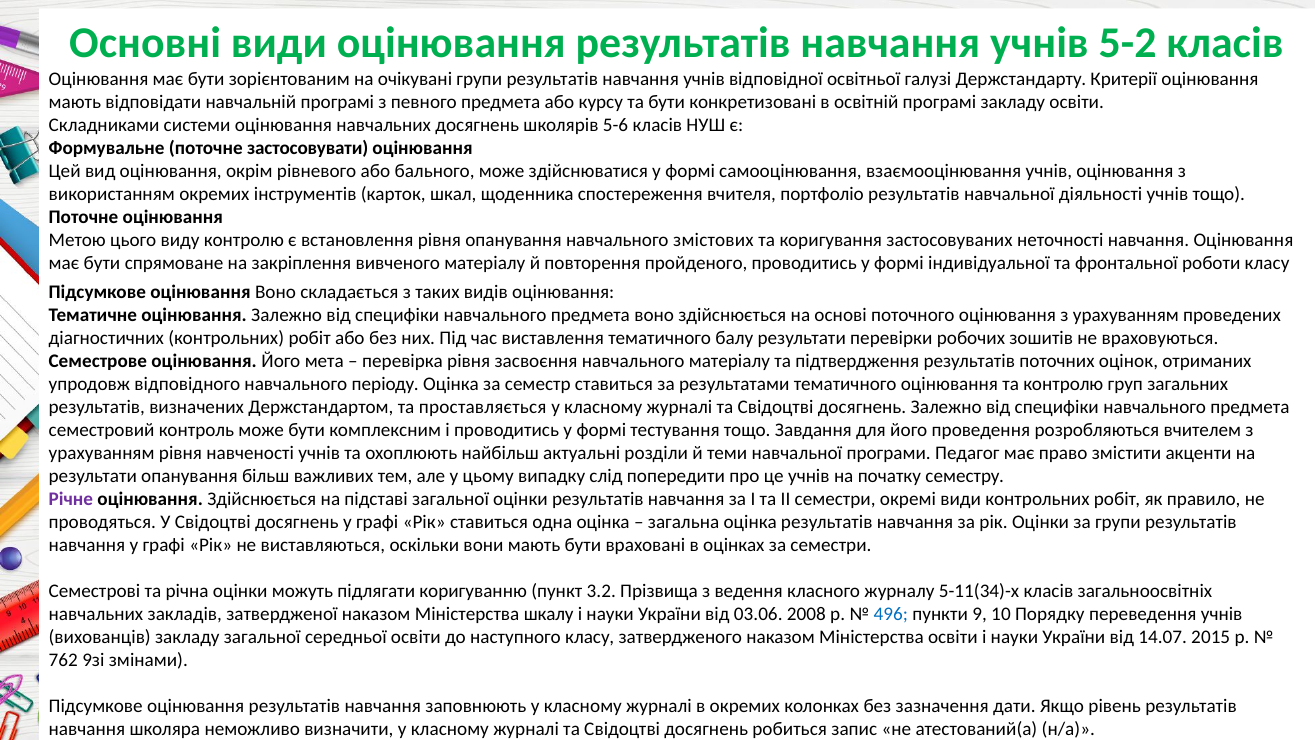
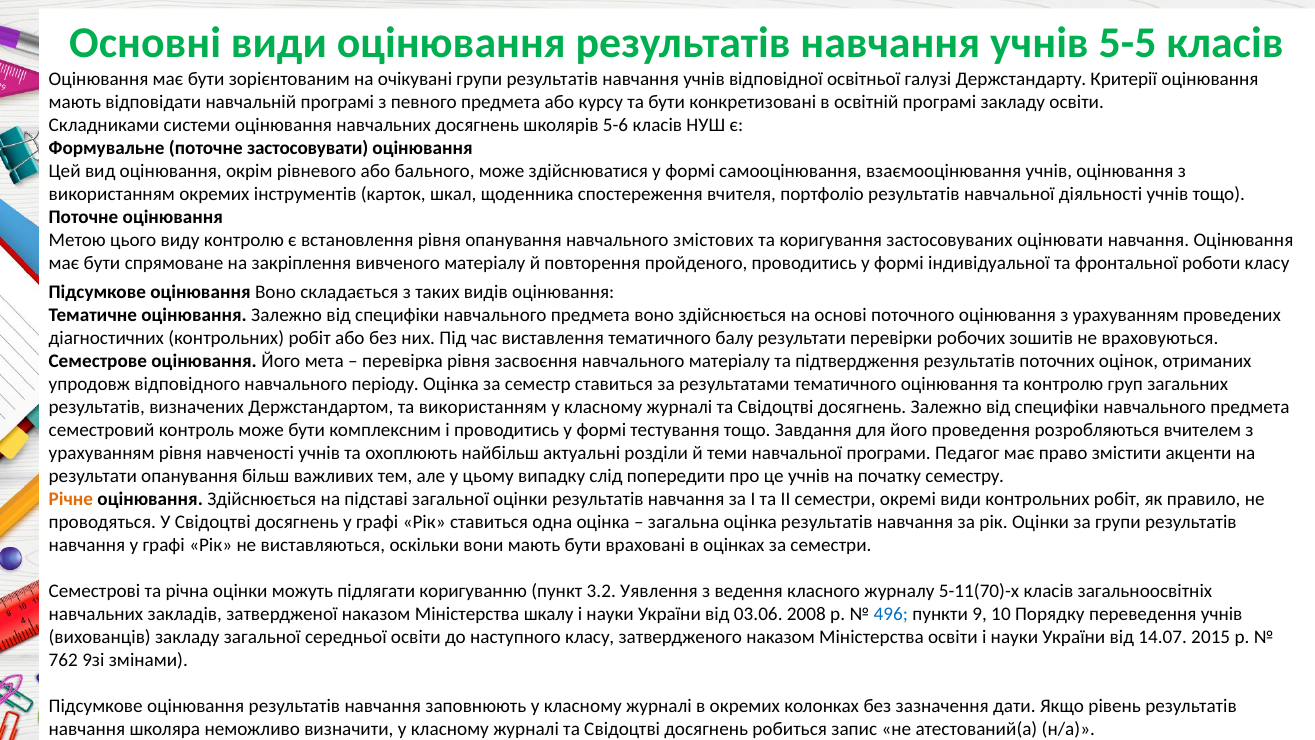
5-2: 5-2 -> 5-5 (1128, 43)
неточності: неточності -> оцінювати (1060, 240)
та проставляється: проставляється -> використанням (483, 407)
Річне colour: purple -> orange (71, 499)
Прізвища: Прізвища -> Уявлення (659, 591)
5-11(34)-х: 5-11(34)-х -> 5-11(70)-х (979, 591)
